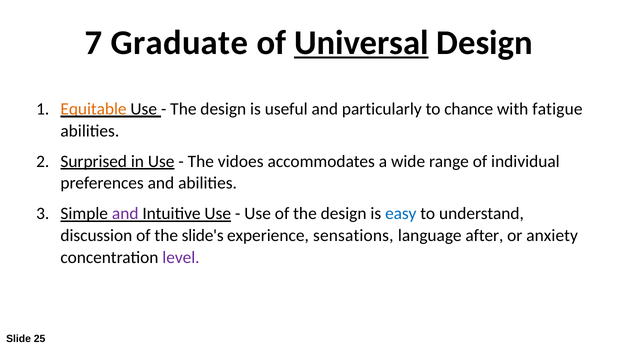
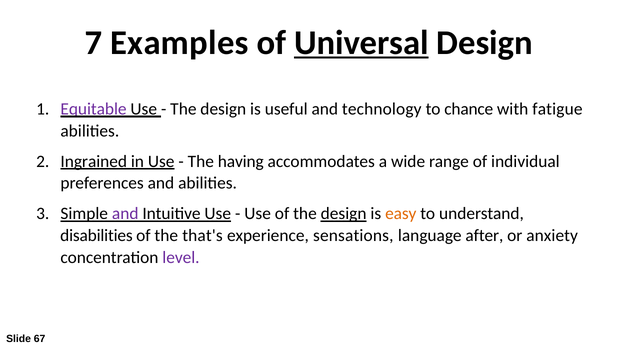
Graduate: Graduate -> Examples (179, 43)
Equitable colour: orange -> purple (94, 109)
particularly: particularly -> technology (382, 109)
Surprised: Surprised -> Ingrained (94, 161)
vidoes: vidoes -> having (241, 161)
design underline: none -> present (344, 214)
easy colour: blue -> orange (401, 214)
discussion: discussion -> disabilities (96, 236)
slide's: slide's -> that's (202, 236)
25: 25 -> 67 (40, 339)
